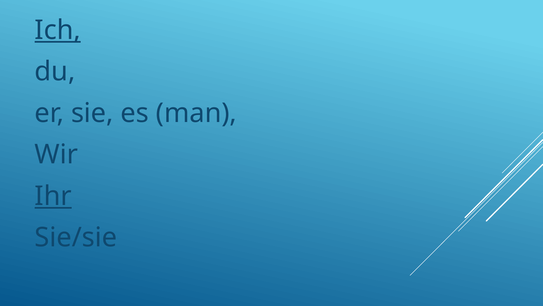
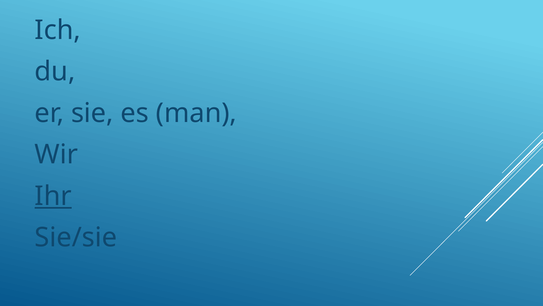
Ich underline: present -> none (58, 30)
